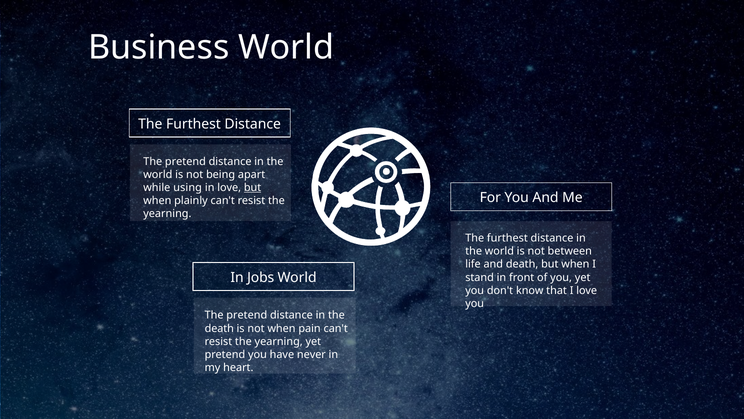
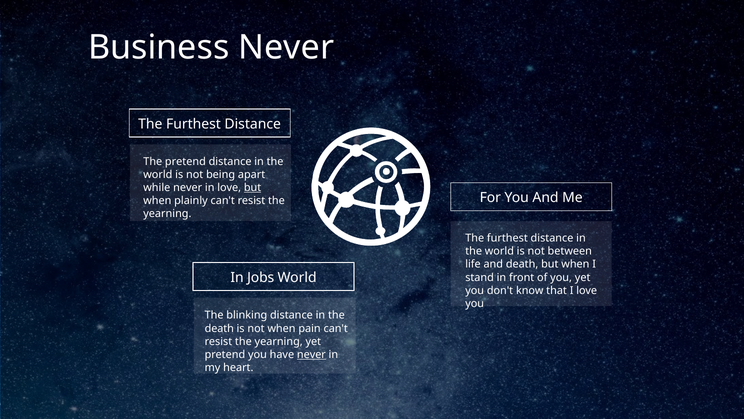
Business World: World -> Never (286, 48)
while using: using -> never (188, 187)
pretend: pretend -> blinking (247, 315)
never underline: none -> present (311, 354)
